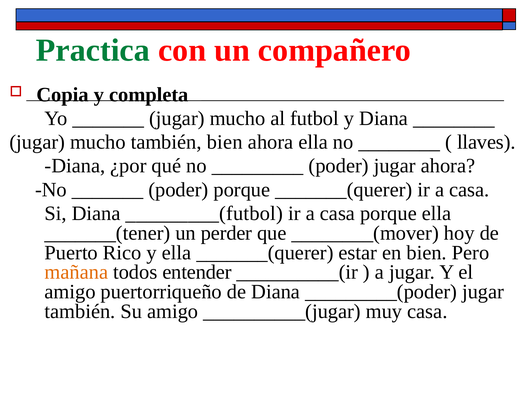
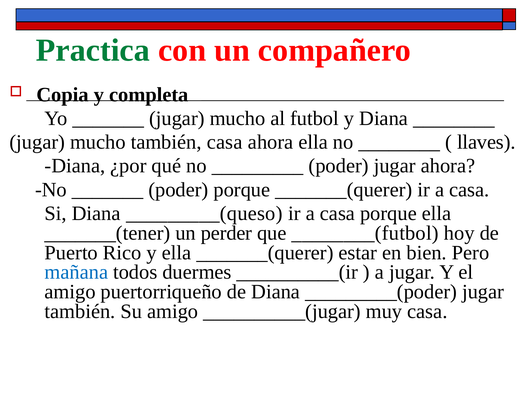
también bien: bien -> casa (225, 142)
_________(futbol: _________(futbol -> _________(queso (204, 214)
________(mover: ________(mover -> ________(futbol (365, 233)
mañana colour: orange -> blue (76, 273)
entender: entender -> duermes (197, 273)
